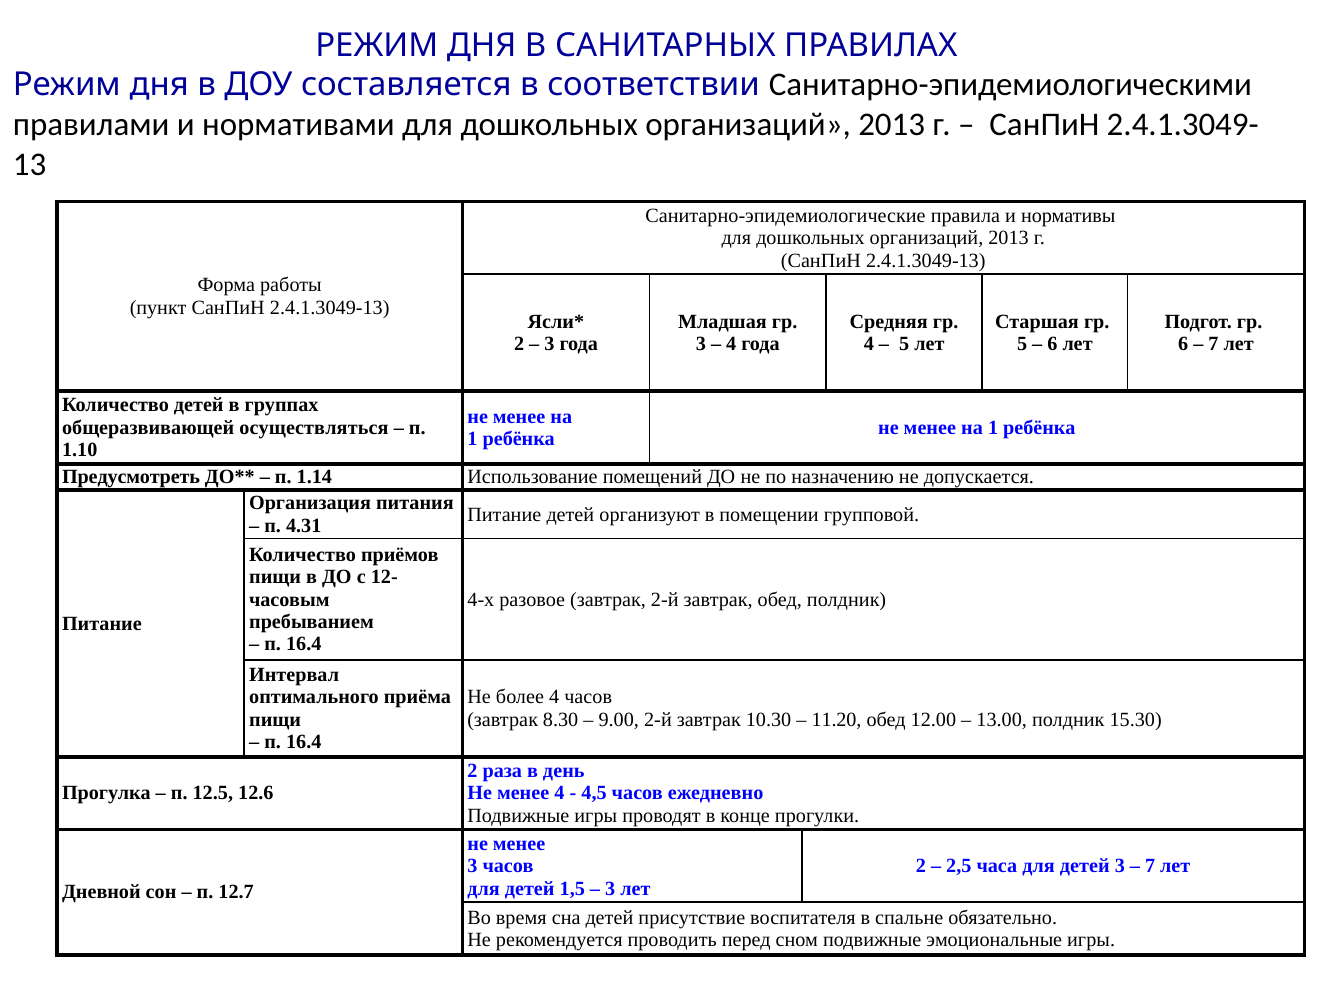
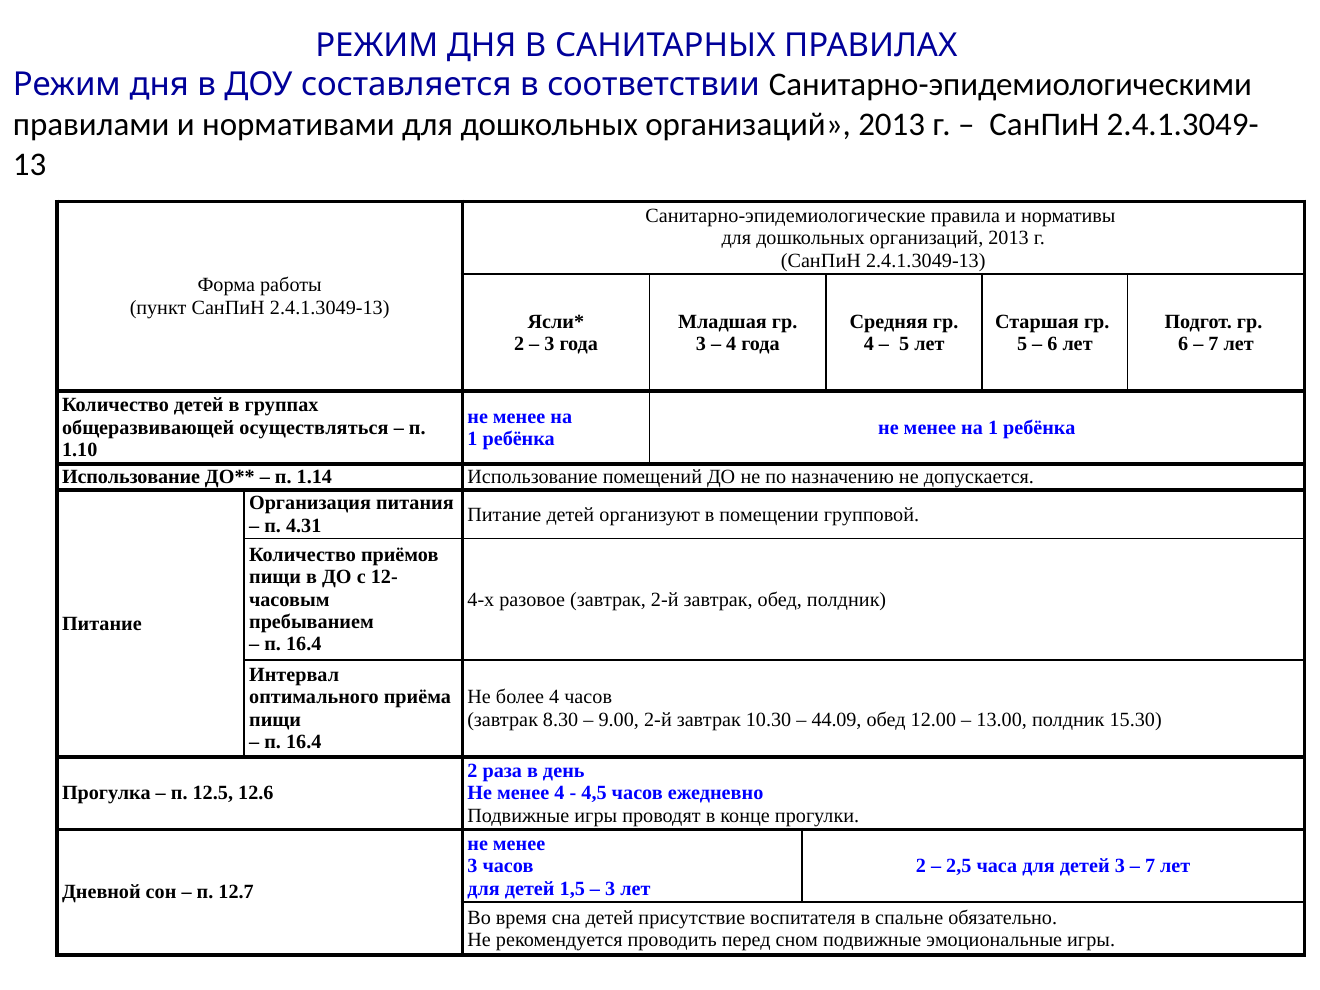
Предусмотреть: Предусмотреть -> Использование (131, 477)
11.20: 11.20 -> 44.09 (837, 720)
